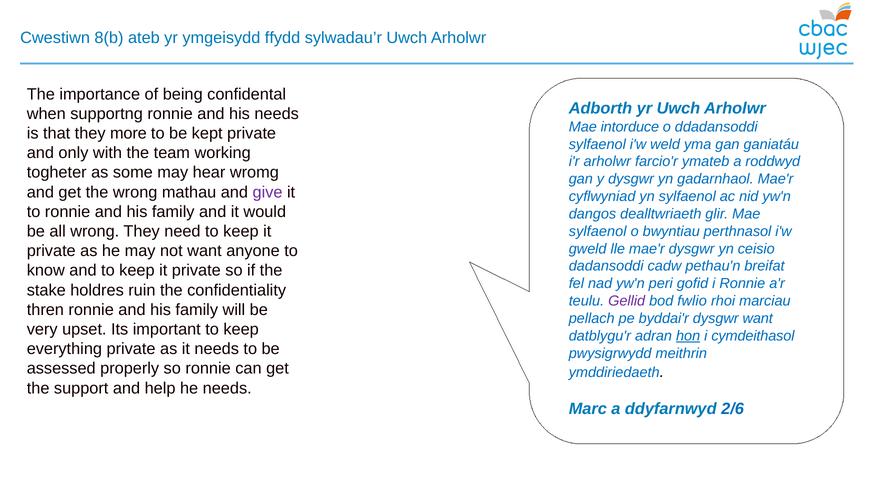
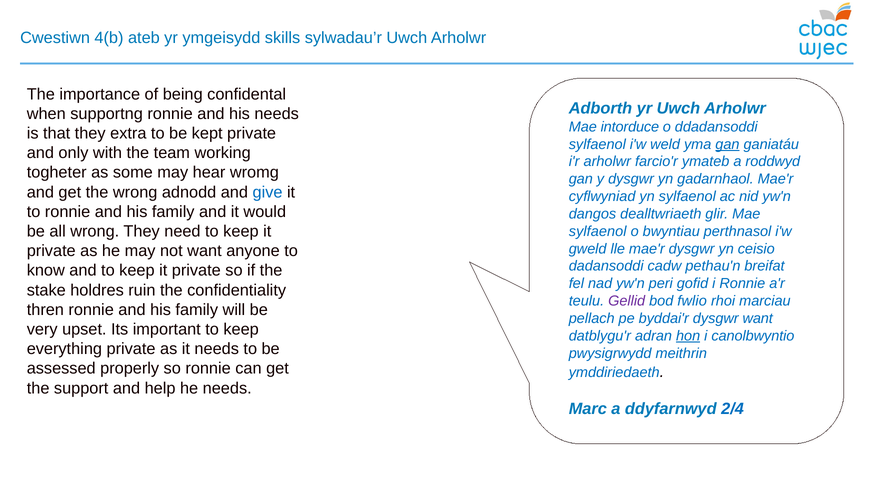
8(b: 8(b -> 4(b (109, 38)
ffydd: ffydd -> skills (283, 38)
more: more -> extra (128, 133)
gan underline: none -> present (727, 144)
mathau: mathau -> adnodd (189, 192)
give colour: purple -> blue (268, 192)
cymdeithasol: cymdeithasol -> canolbwyntio (753, 336)
2/6: 2/6 -> 2/4 (733, 409)
